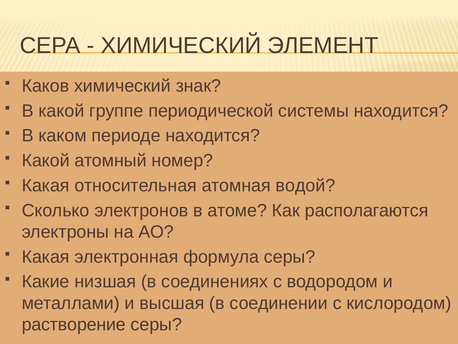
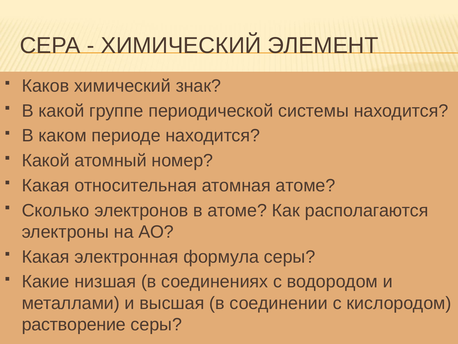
атомная водой: водой -> атоме (306, 185)
